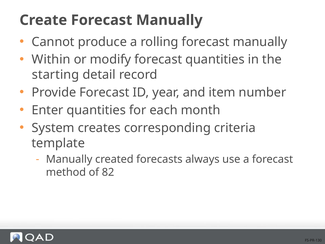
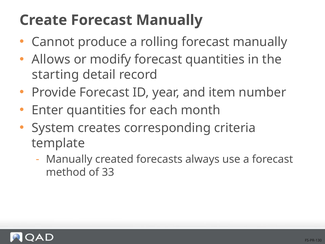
Within: Within -> Allows (51, 59)
82: 82 -> 33 (108, 172)
